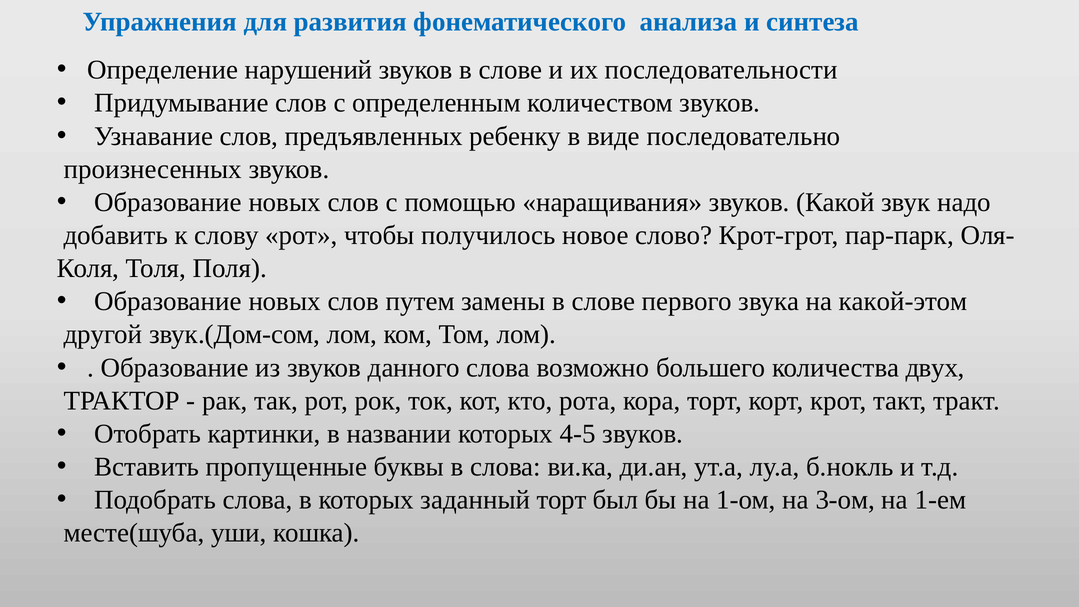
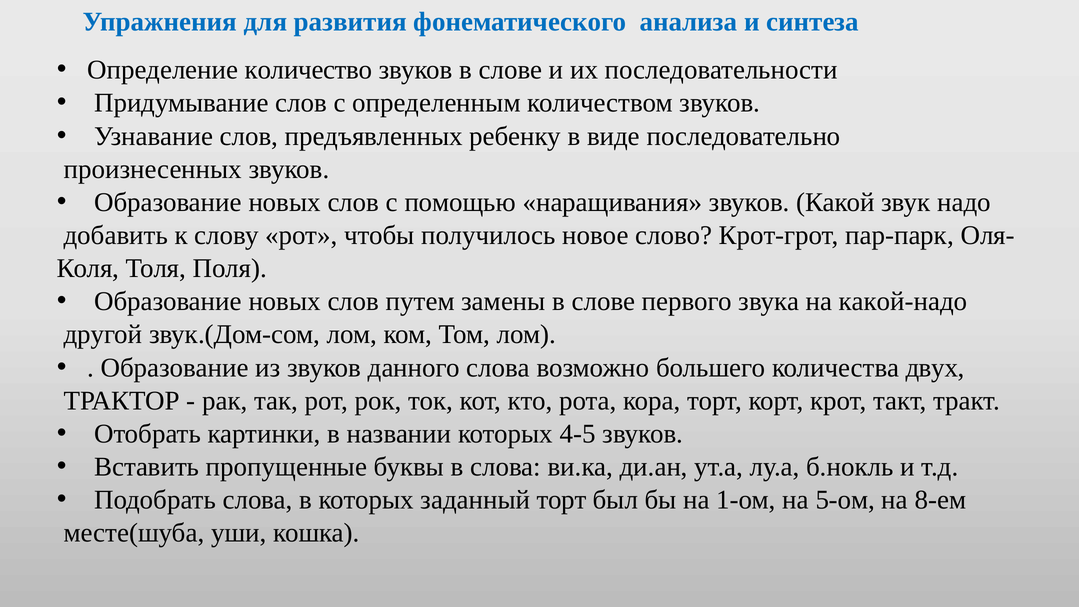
нарушений: нарушений -> количество (309, 70)
какой-этом: какой-этом -> какой-надо (903, 301)
3-ом: 3-ом -> 5-ом (845, 500)
1-ем: 1-ем -> 8-ем (940, 500)
